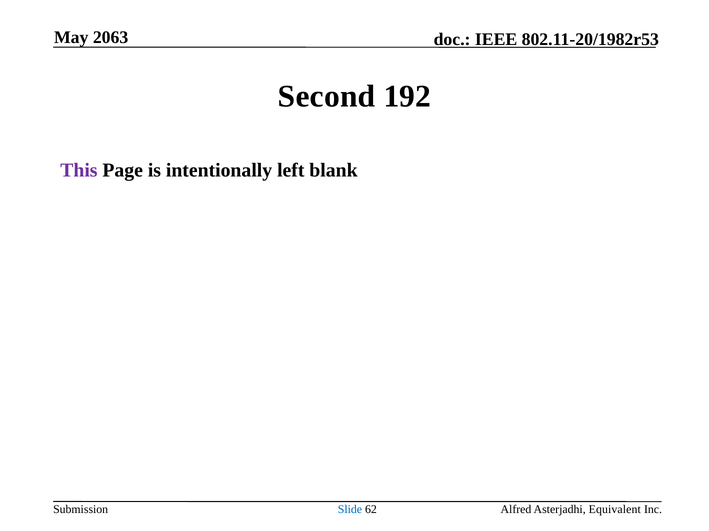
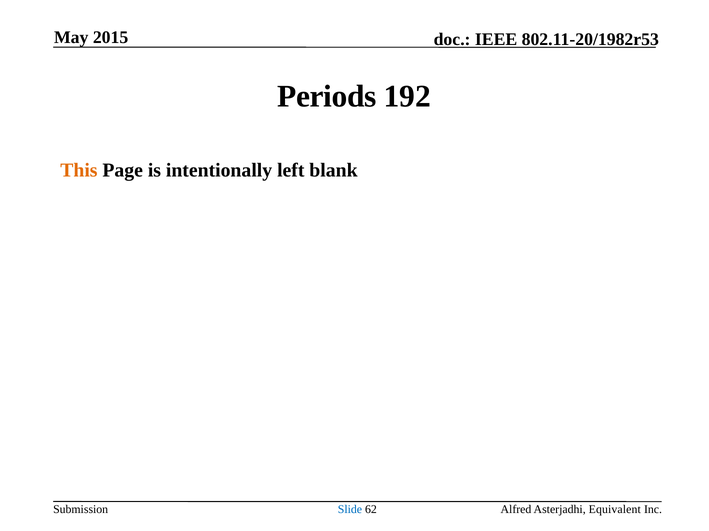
2063: 2063 -> 2015 (111, 38)
Second: Second -> Periods (327, 97)
This colour: purple -> orange (79, 170)
